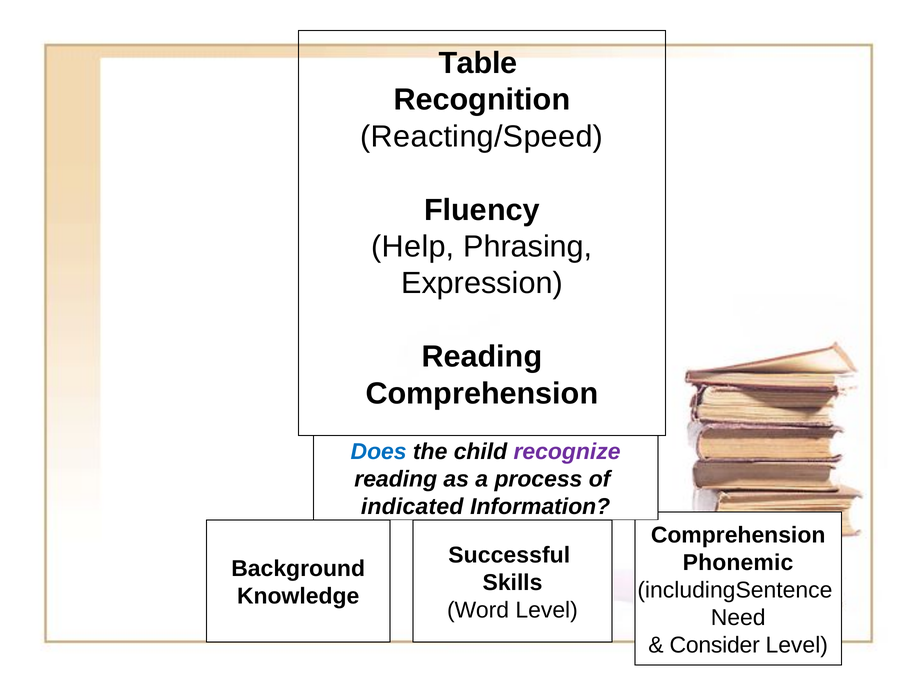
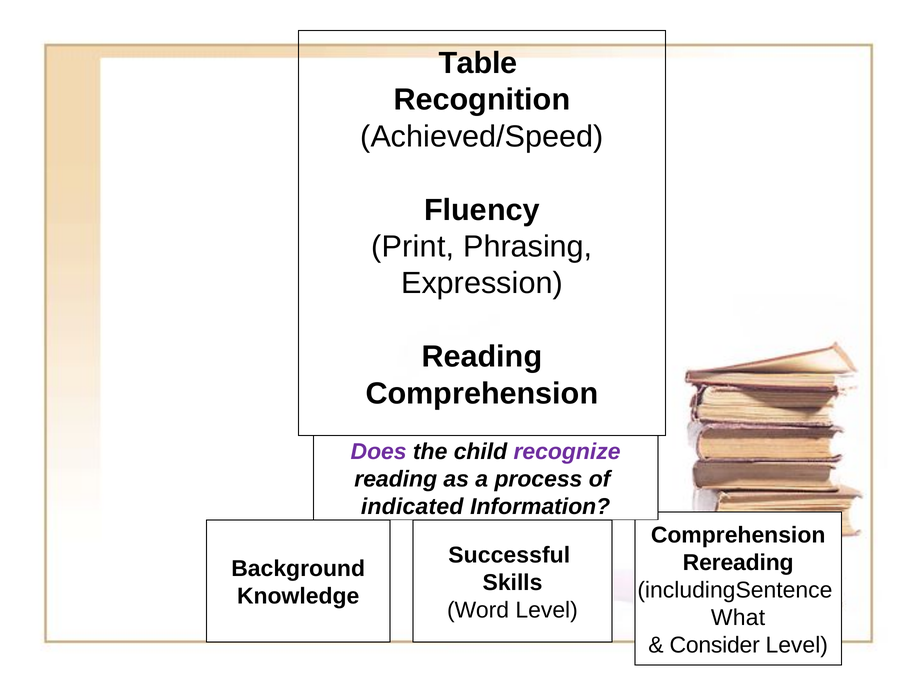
Reacting/Speed: Reacting/Speed -> Achieved/Speed (482, 137)
Help: Help -> Print (413, 247)
Does colour: blue -> purple (379, 452)
Phonemic: Phonemic -> Rereading (738, 563)
Need: Need -> What (738, 618)
